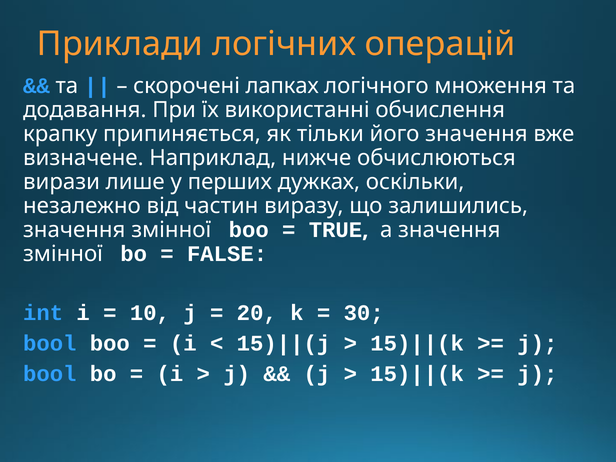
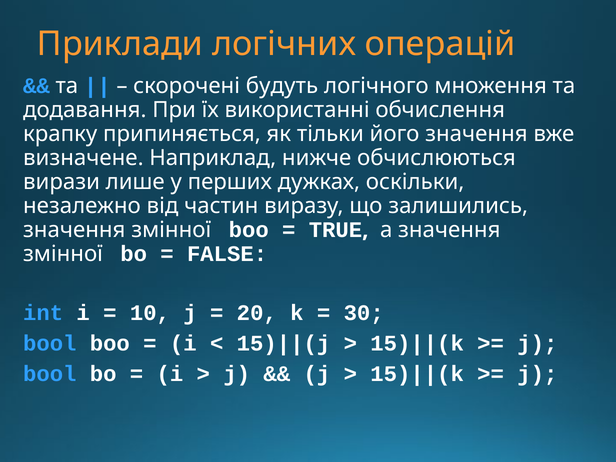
лапках: лапках -> будуть (282, 86)
